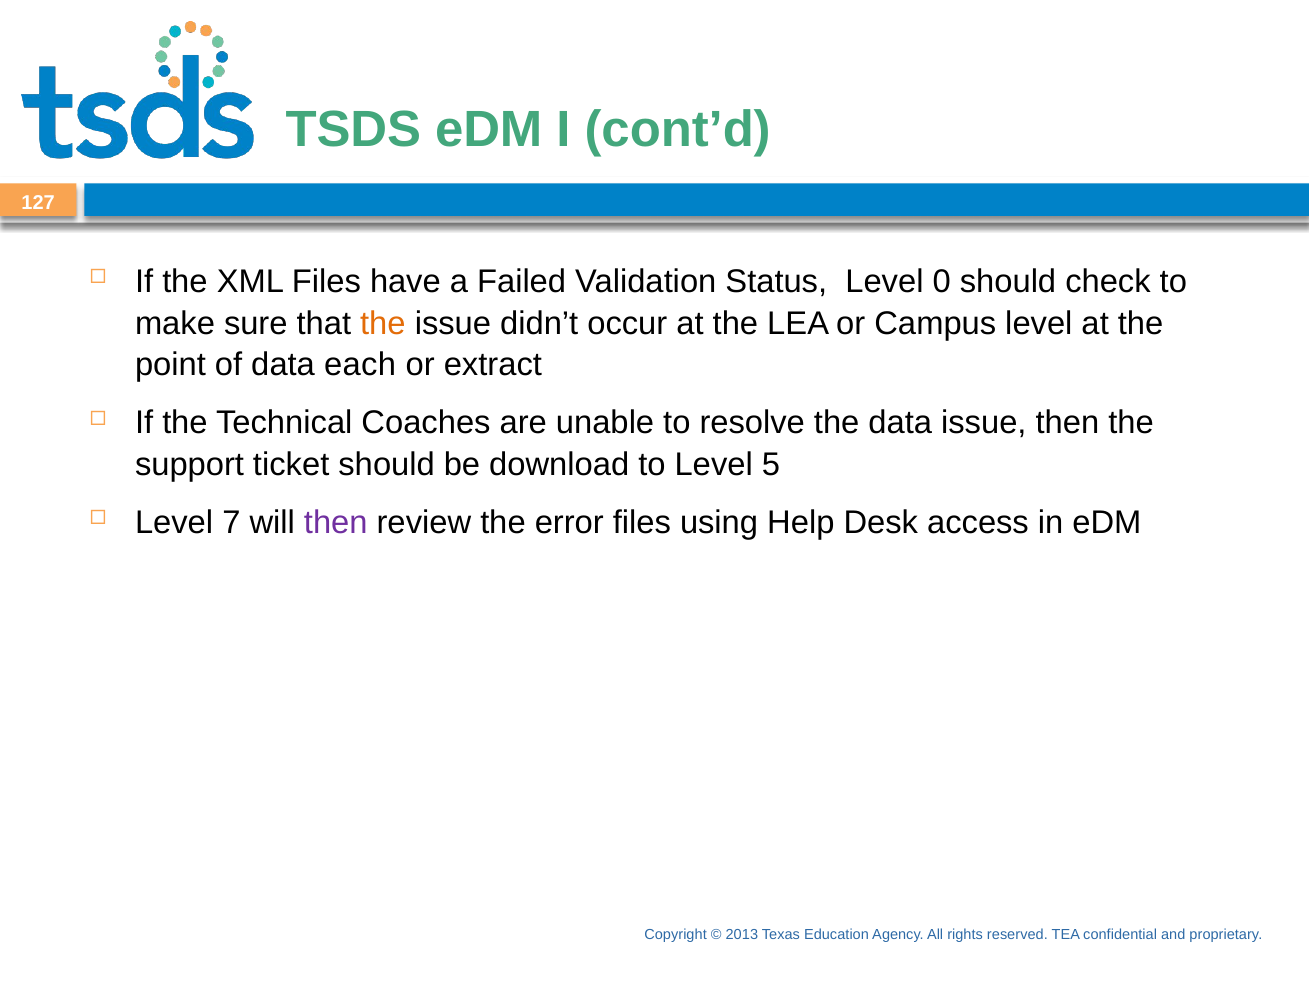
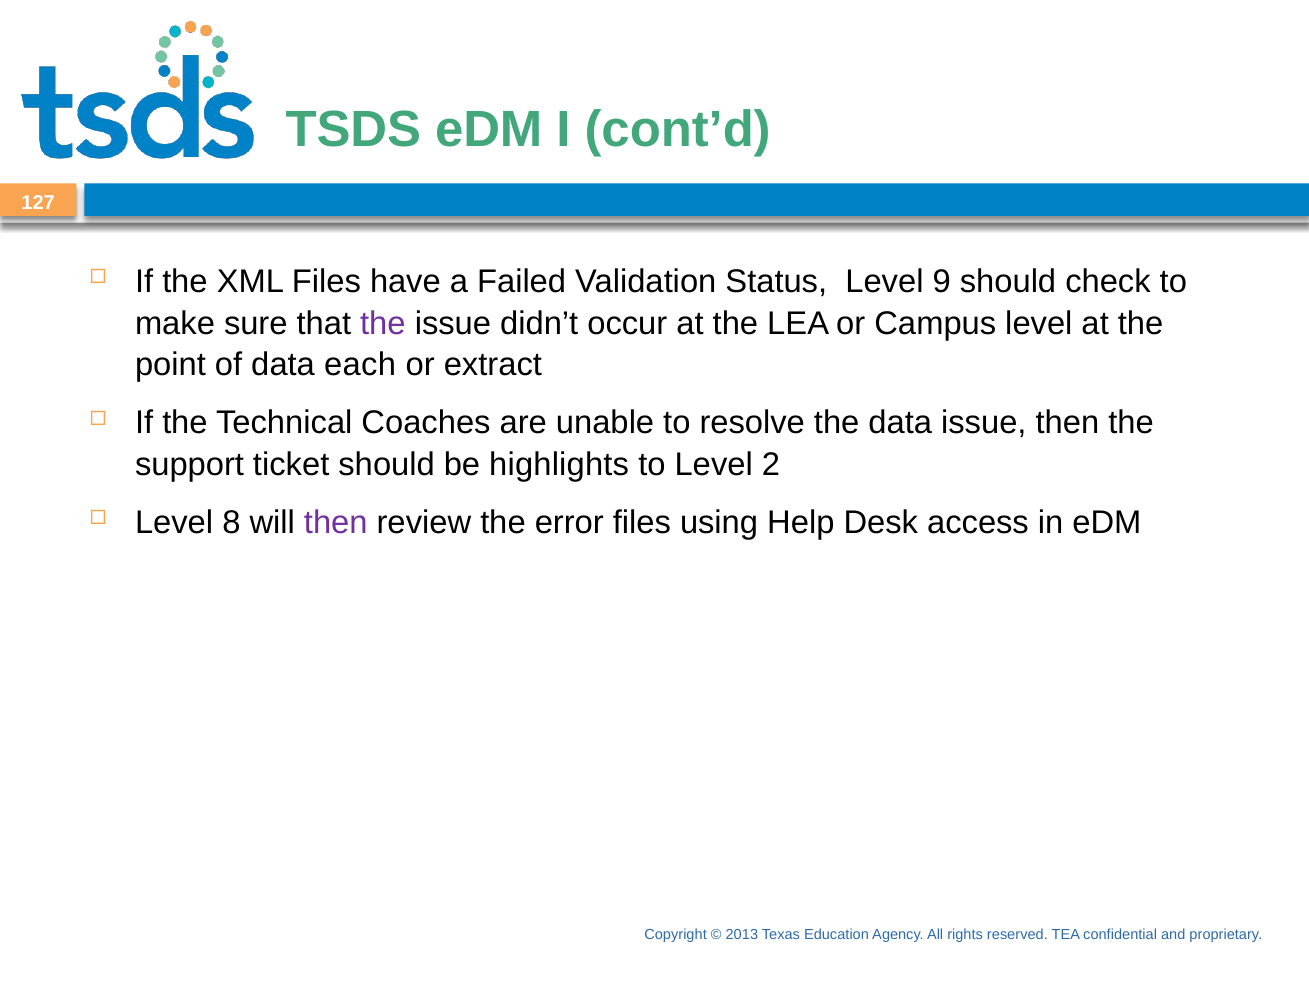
0: 0 -> 9 (942, 282)
the colour: orange -> purple (383, 323)
download: download -> highlights (559, 464)
5: 5 -> 2 (771, 464)
7: 7 -> 8 (231, 522)
